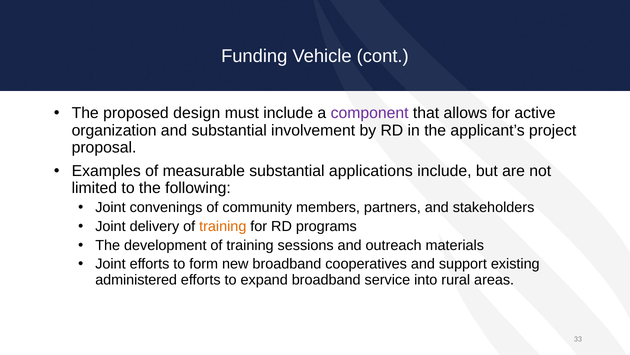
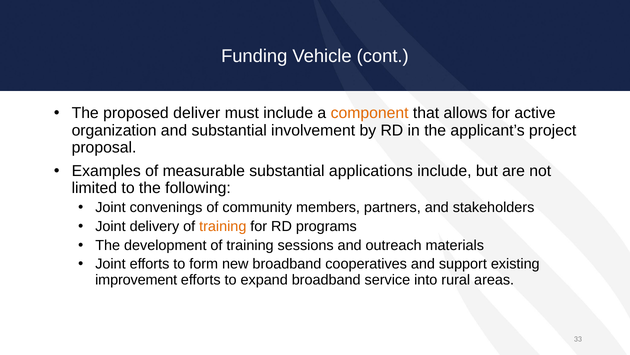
design: design -> deliver (197, 113)
component colour: purple -> orange (370, 113)
administered: administered -> improvement (136, 279)
